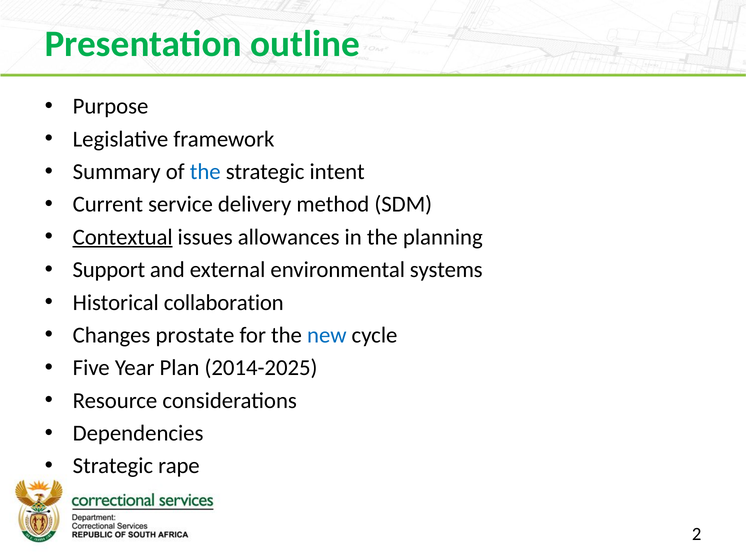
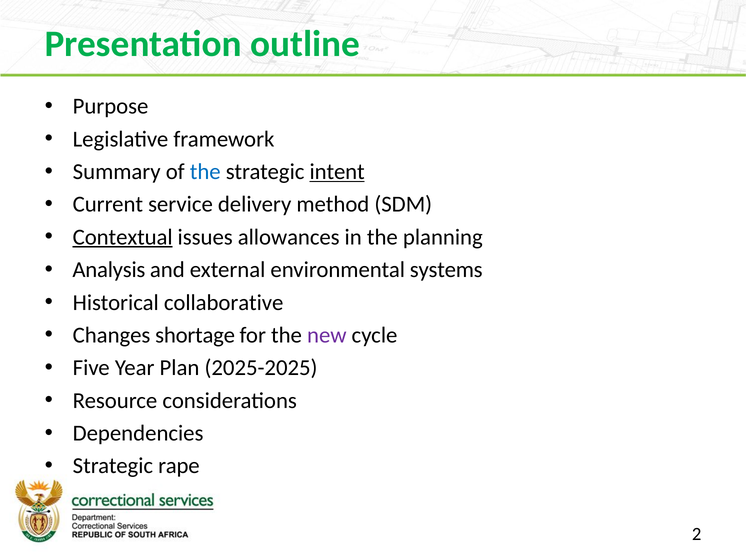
intent underline: none -> present (337, 172)
Support: Support -> Analysis (109, 270)
collaboration: collaboration -> collaborative (224, 303)
prostate: prostate -> shortage (195, 335)
new colour: blue -> purple (327, 335)
2014-2025: 2014-2025 -> 2025-2025 (261, 368)
